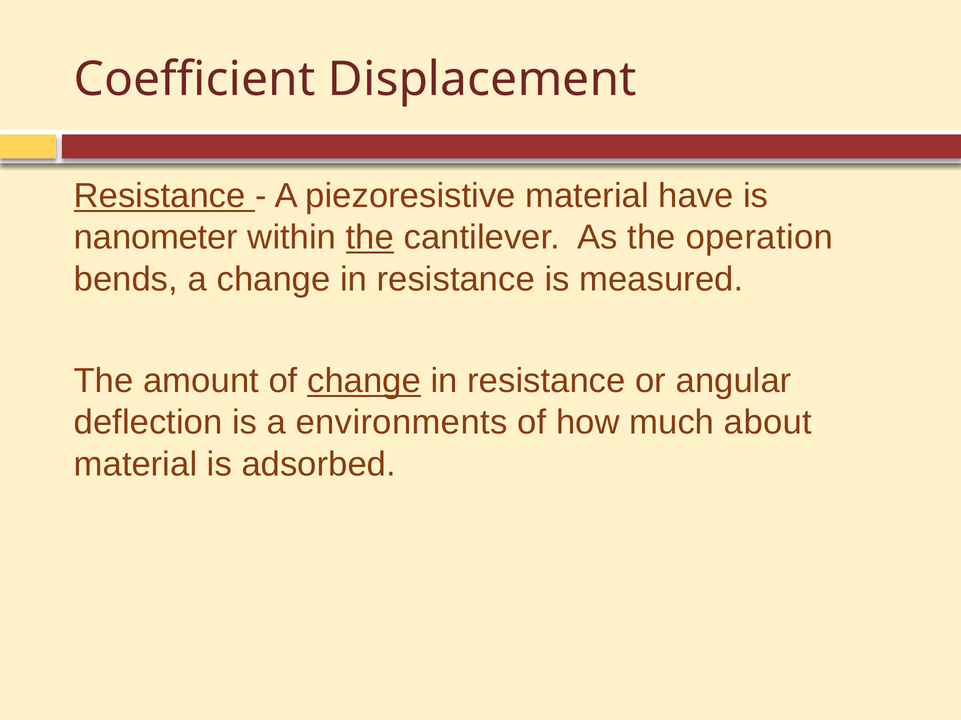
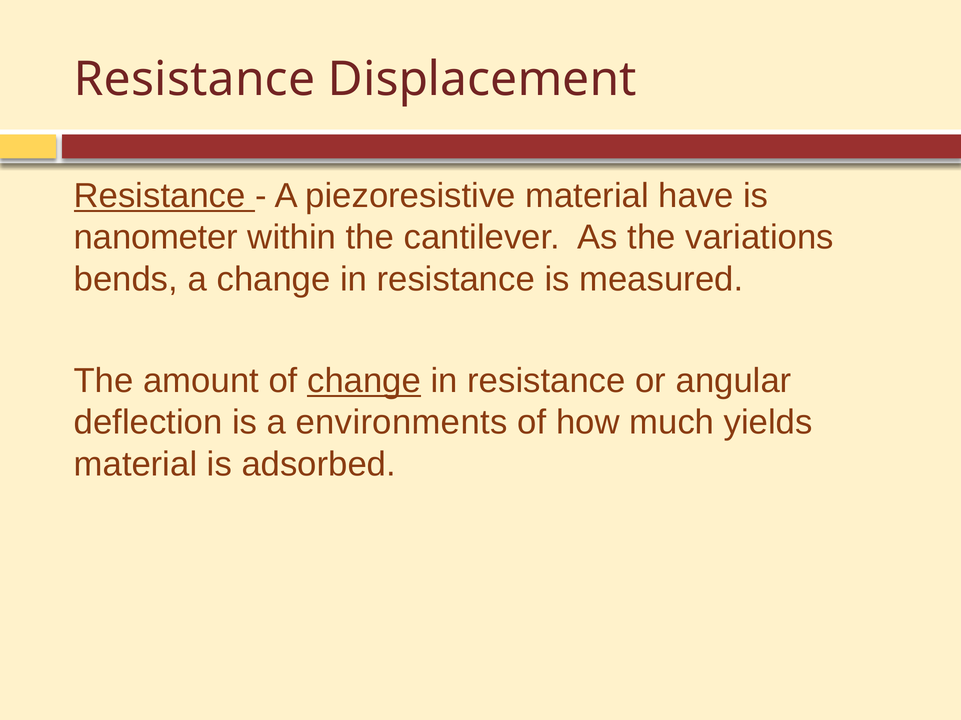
Coefficient: Coefficient -> Resistance (195, 79)
the underline: present -> none (370, 238)
operation: operation -> variations (759, 238)
about: about -> yields (768, 423)
